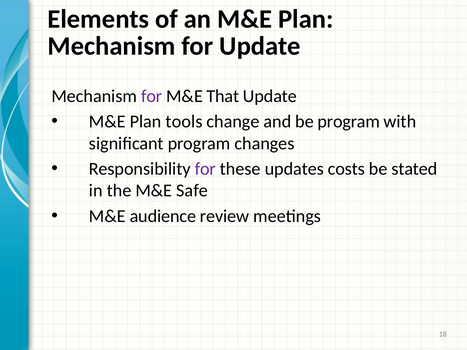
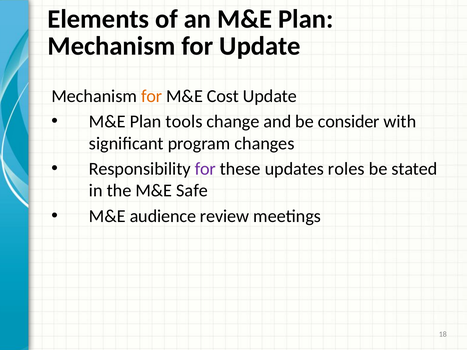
for colour: purple -> orange (152, 96)
That: That -> Cost (223, 96)
be program: program -> consider (349, 122)
costs: costs -> roles (346, 169)
